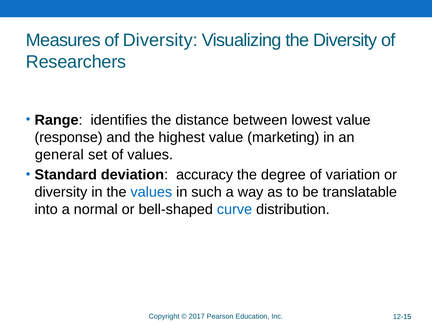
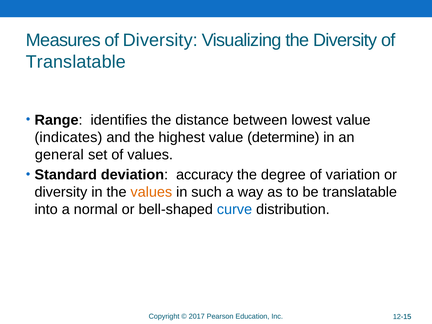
Researchers: Researchers -> Translatable (76, 62)
response: response -> indicates (68, 137)
marketing: marketing -> determine (283, 137)
values colour: blue -> orange (151, 192)
